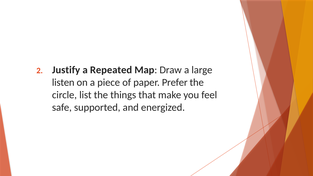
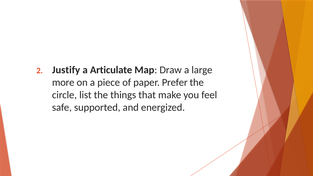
Repeated: Repeated -> Articulate (111, 70)
listen: listen -> more (63, 82)
